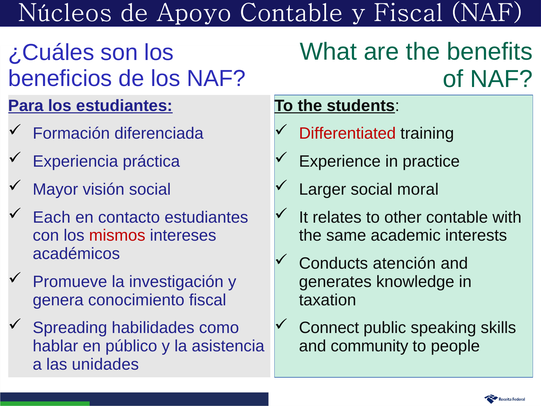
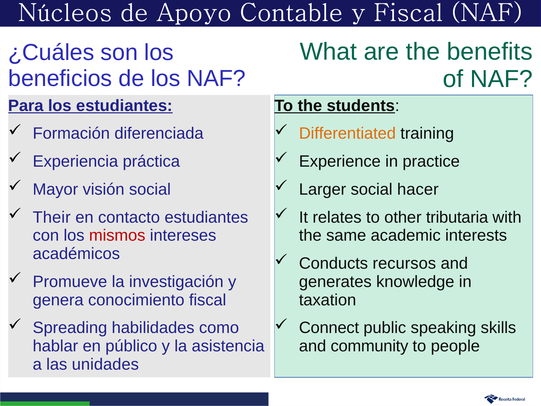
Differentiated colour: red -> orange (347, 133)
moral: moral -> hacer (418, 189)
Each: Each -> Their (52, 217)
other contable: contable -> tributaria (457, 217)
atención: atención -> recursos (404, 263)
